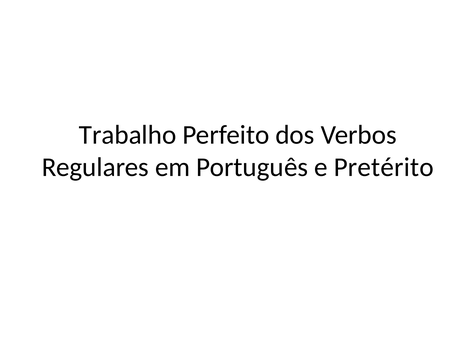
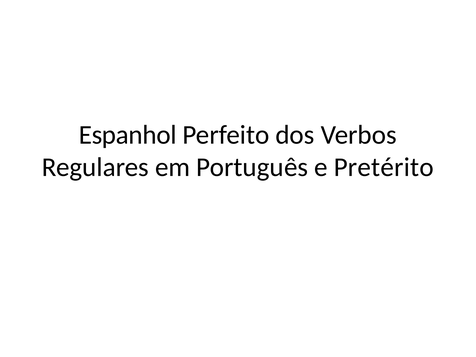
Trabalho: Trabalho -> Espanhol (128, 135)
